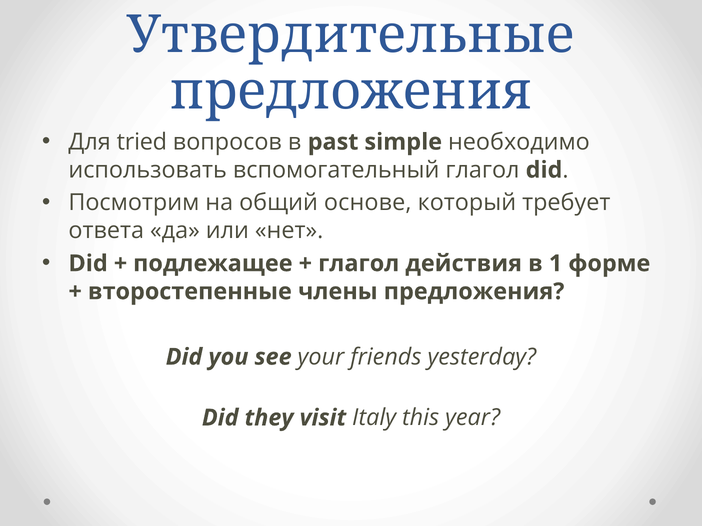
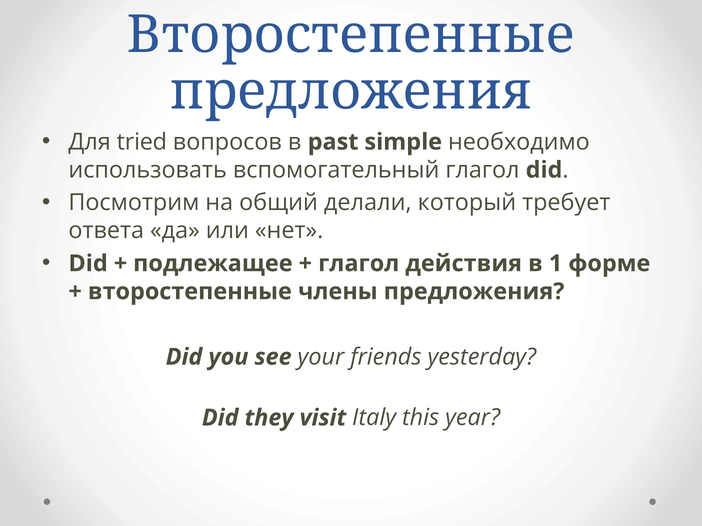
Утвердительные: Утвердительные -> Второстепенные (351, 35)
основе: основе -> делали (368, 203)
